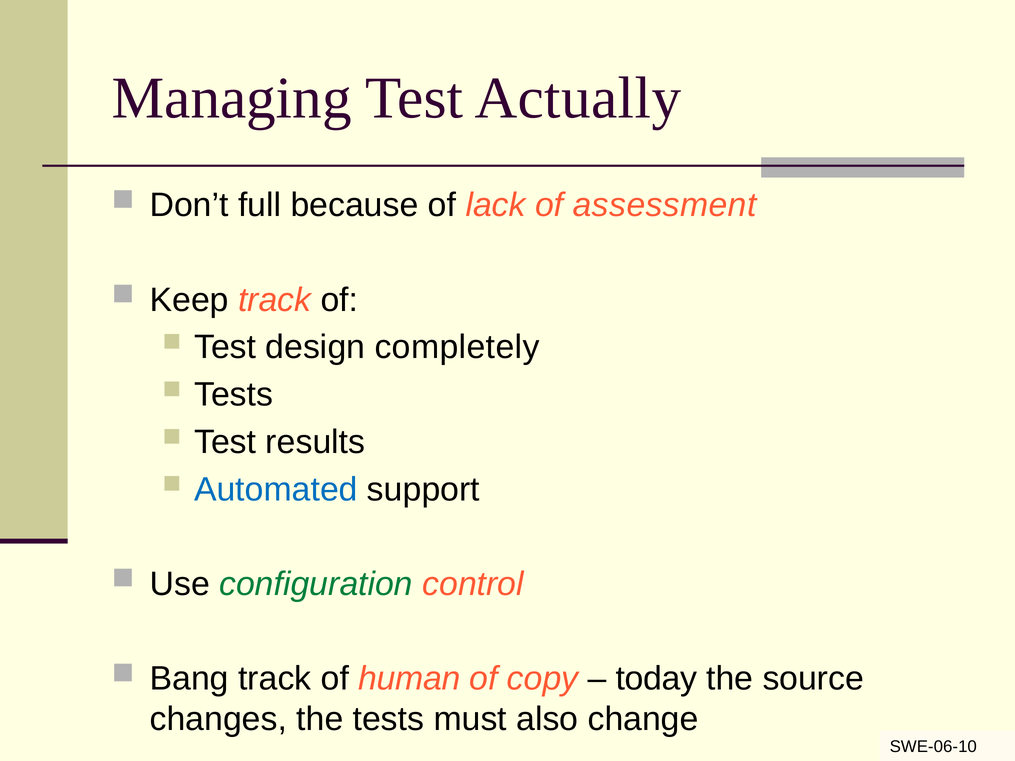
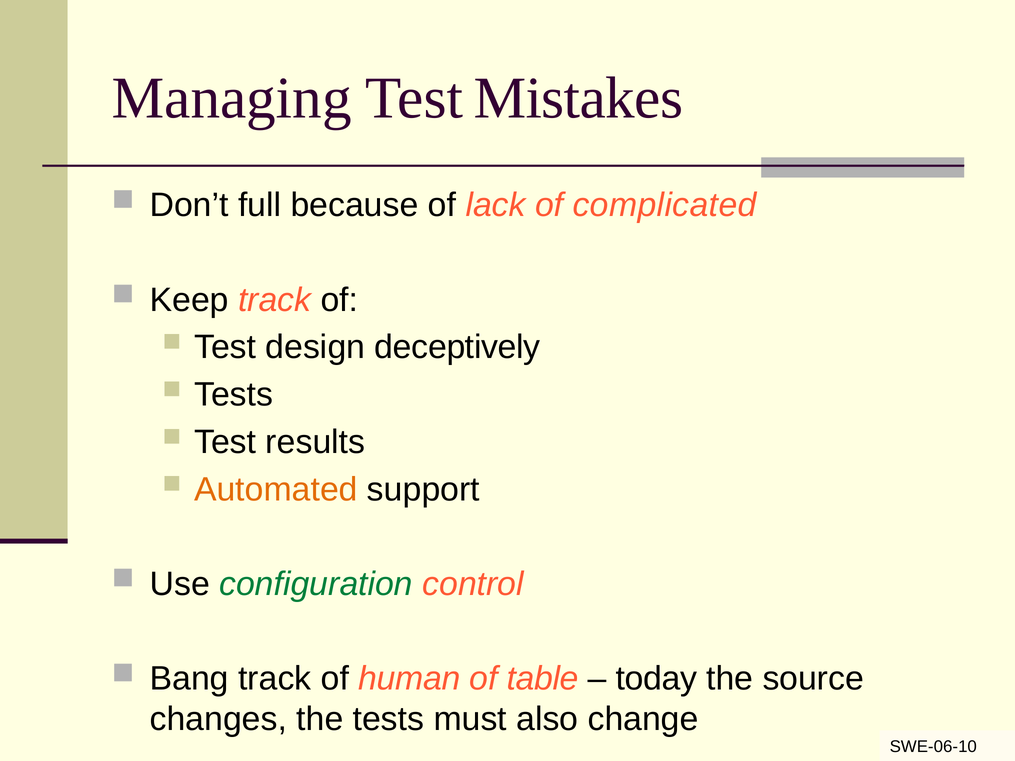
Actually: Actually -> Mistakes (578, 98)
assessment: assessment -> complicated (665, 205)
completely: completely -> deceptively (457, 347)
Automated colour: blue -> orange (276, 489)
copy: copy -> table (543, 679)
